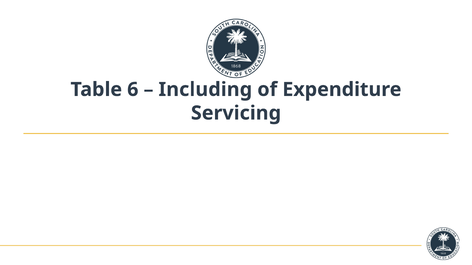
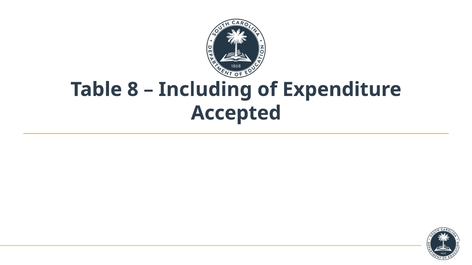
6: 6 -> 8 (133, 90)
Servicing: Servicing -> Accepted (236, 113)
